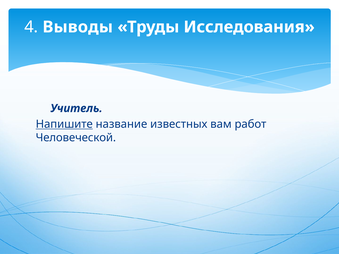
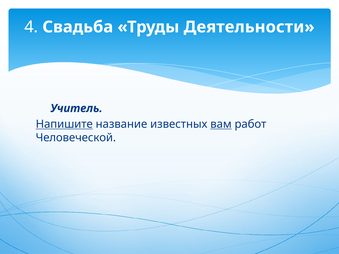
Выводы: Выводы -> Свадьба (78, 27)
Исследования: Исследования -> Деятельности (249, 27)
вам underline: none -> present (221, 124)
